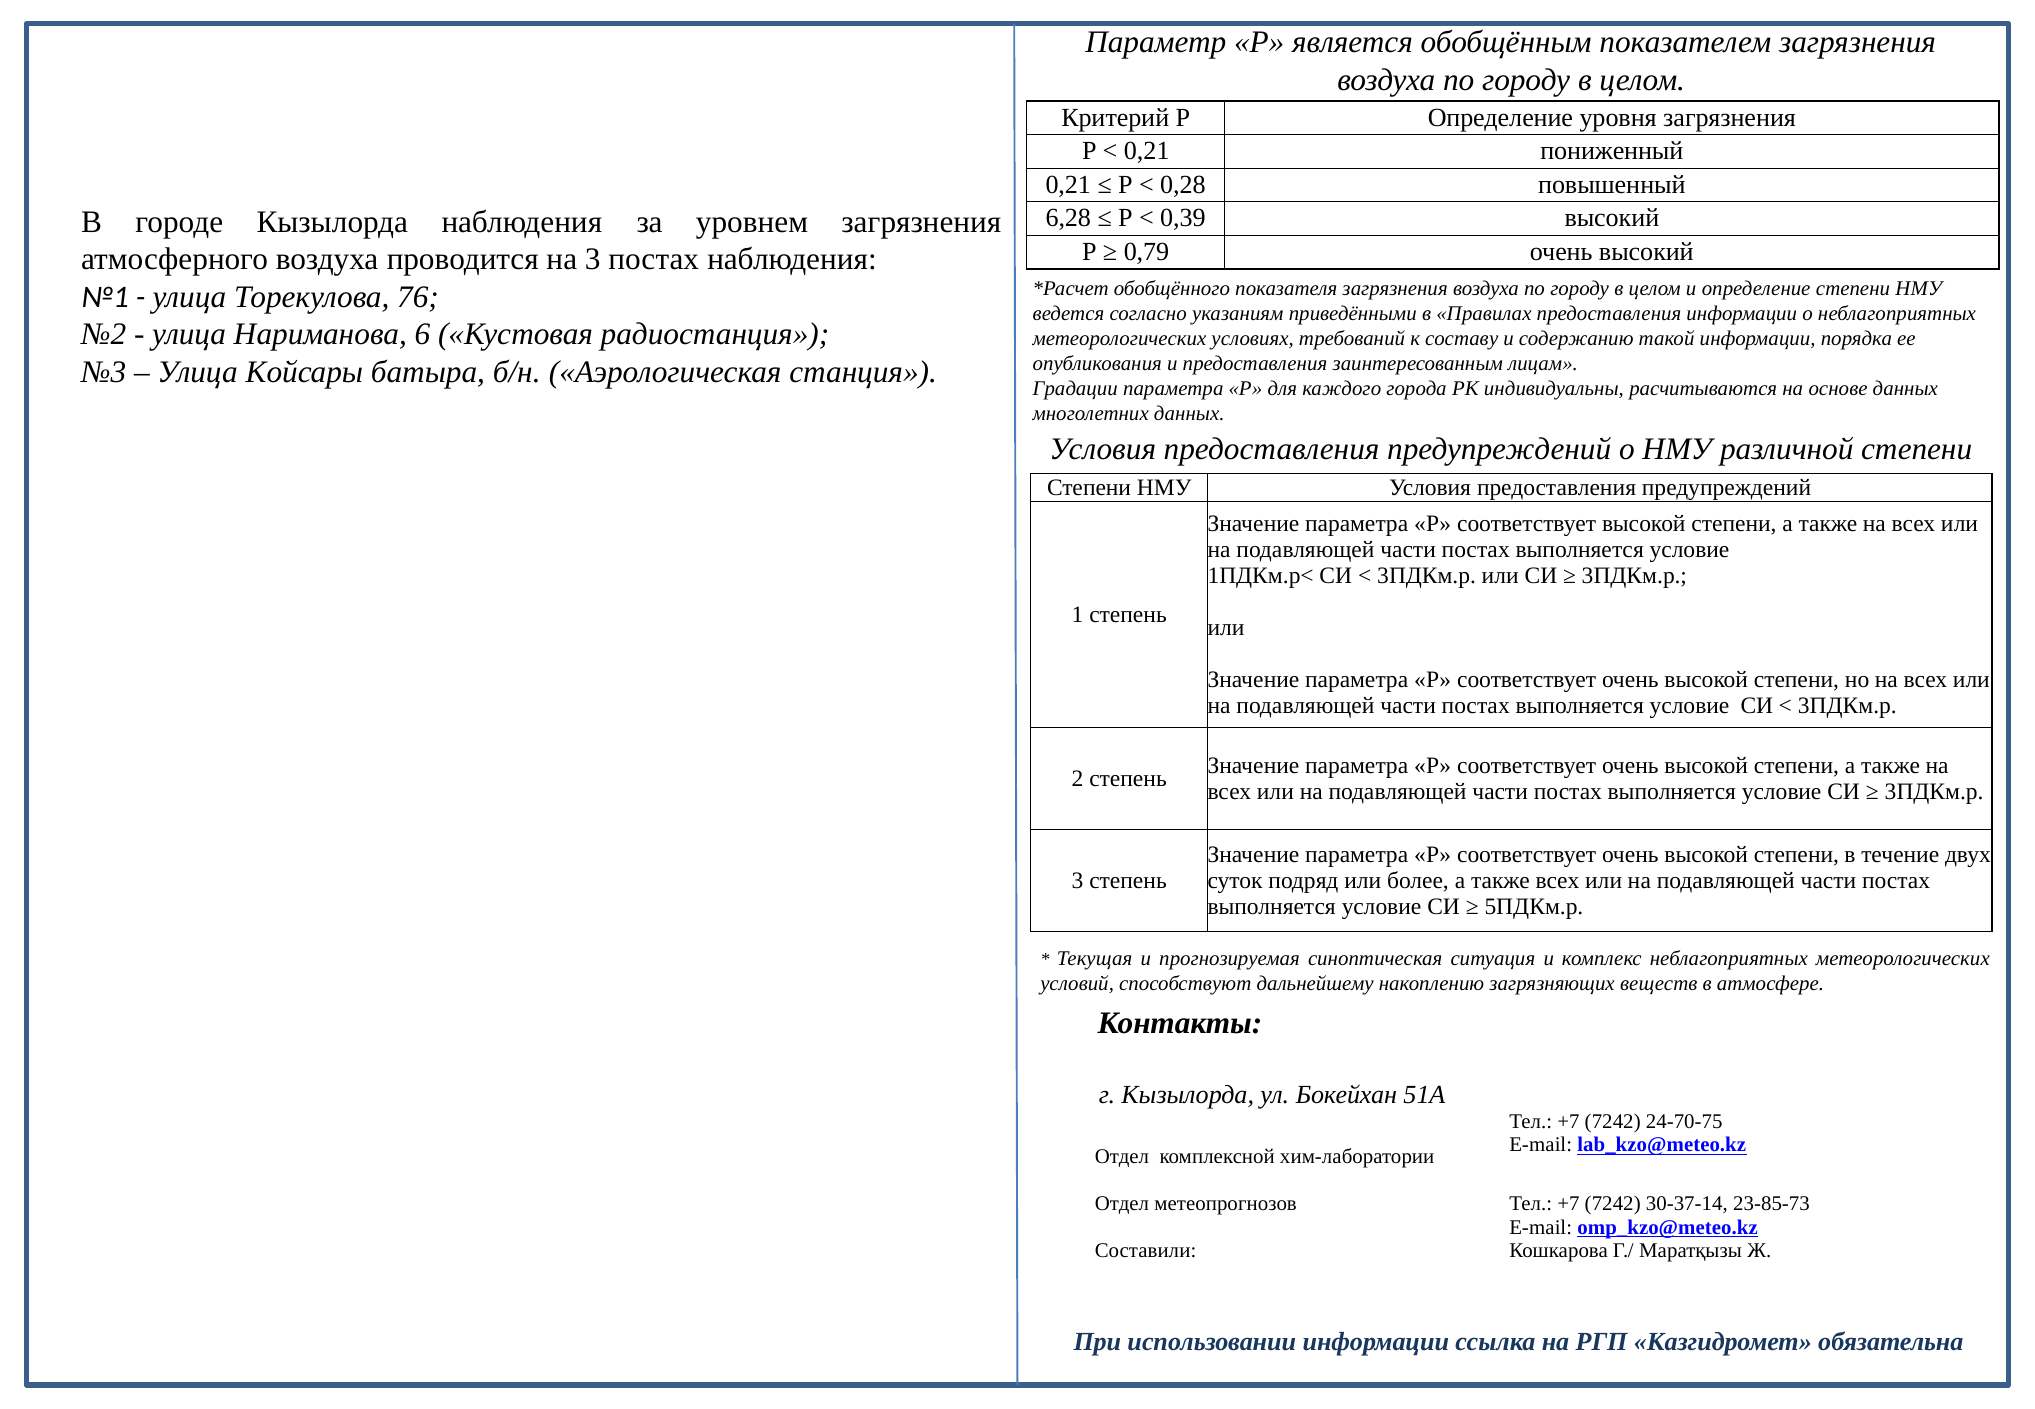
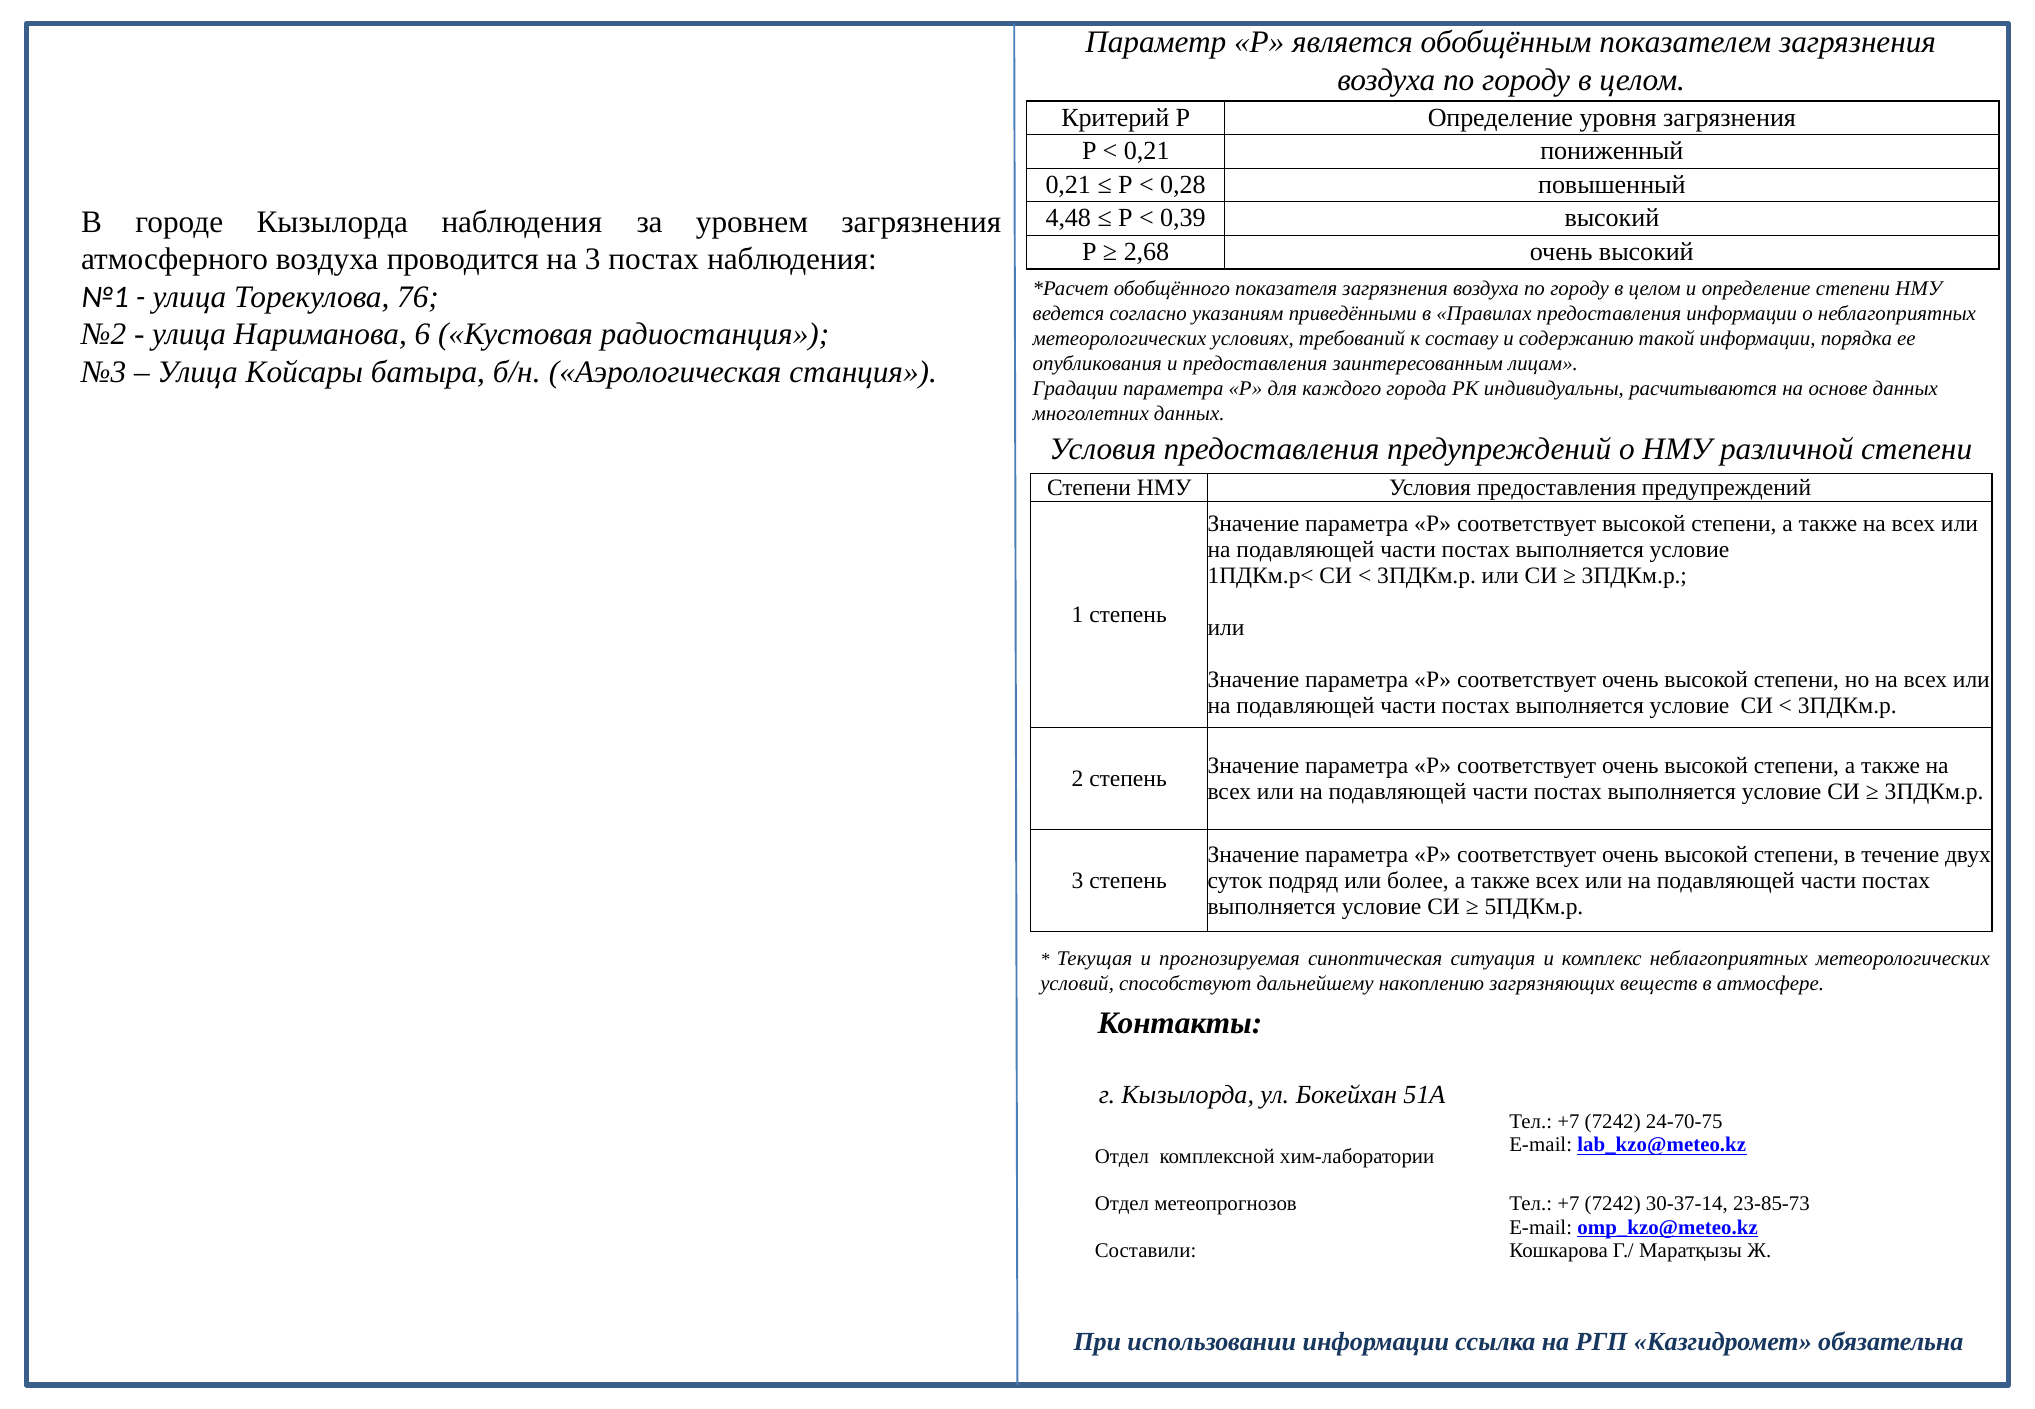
6,28: 6,28 -> 4,48 (1068, 218)
0,79: 0,79 -> 2,68 (1146, 252)
